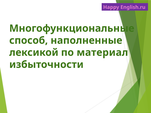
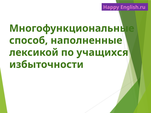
материал: материал -> учащихся (102, 53)
